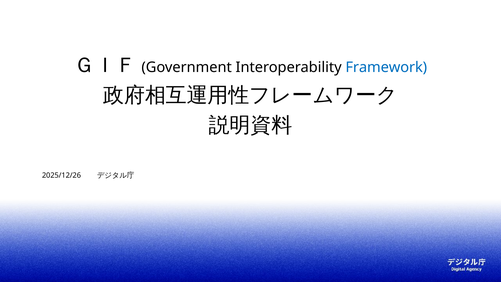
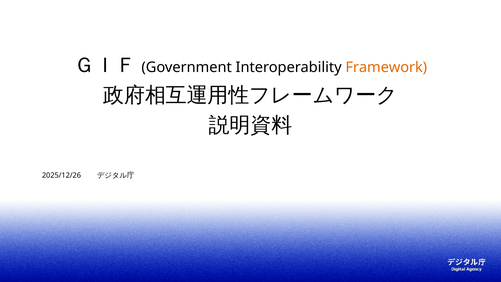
Framework colour: blue -> orange (386, 67)
